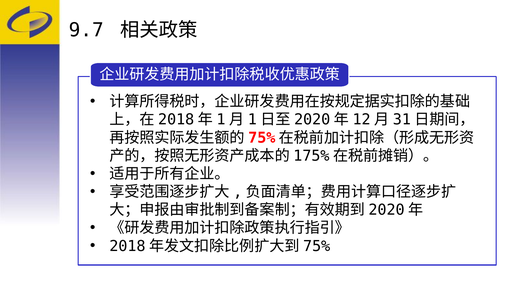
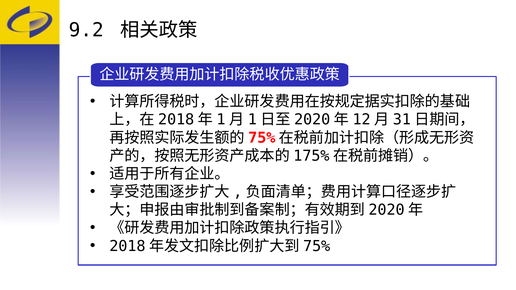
9.7: 9.7 -> 9.2 (86, 30)
